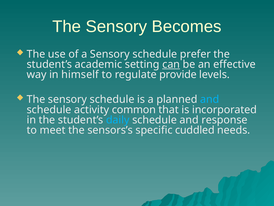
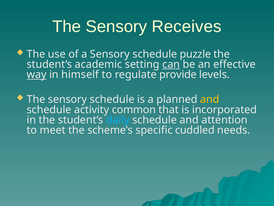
Becomes: Becomes -> Receives (187, 27)
prefer: prefer -> puzzle (195, 54)
way underline: none -> present (37, 74)
and colour: light blue -> yellow (210, 99)
response: response -> attention (224, 120)
sensors’s: sensors’s -> scheme’s (110, 130)
